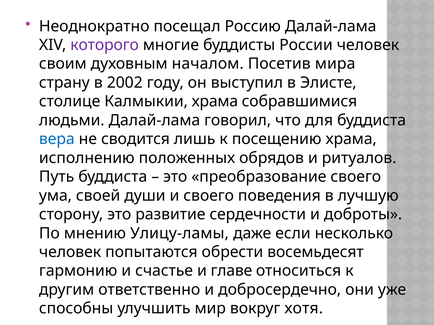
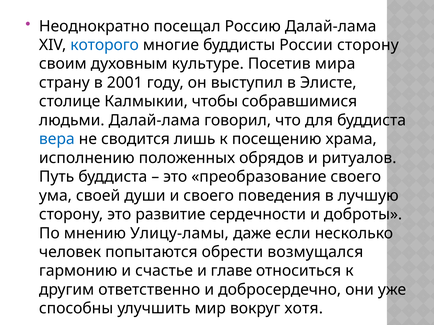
которого colour: purple -> blue (105, 45)
России человек: человек -> сторону (368, 45)
началом: началом -> культуре (208, 64)
2002: 2002 -> 2001 (125, 83)
Калмыкии храма: храма -> чтобы (215, 102)
восемьдесят: восемьдесят -> возмущался (315, 252)
